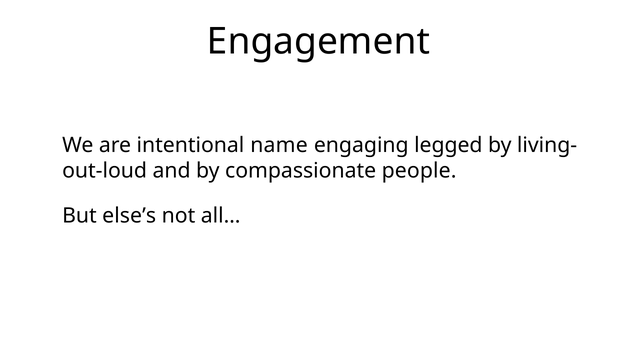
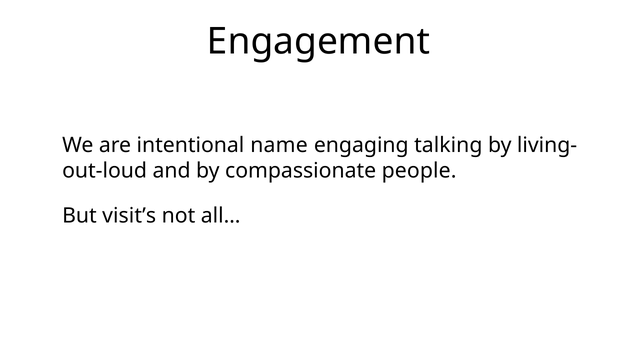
legged: legged -> talking (448, 145)
else’s: else’s -> visit’s (129, 216)
